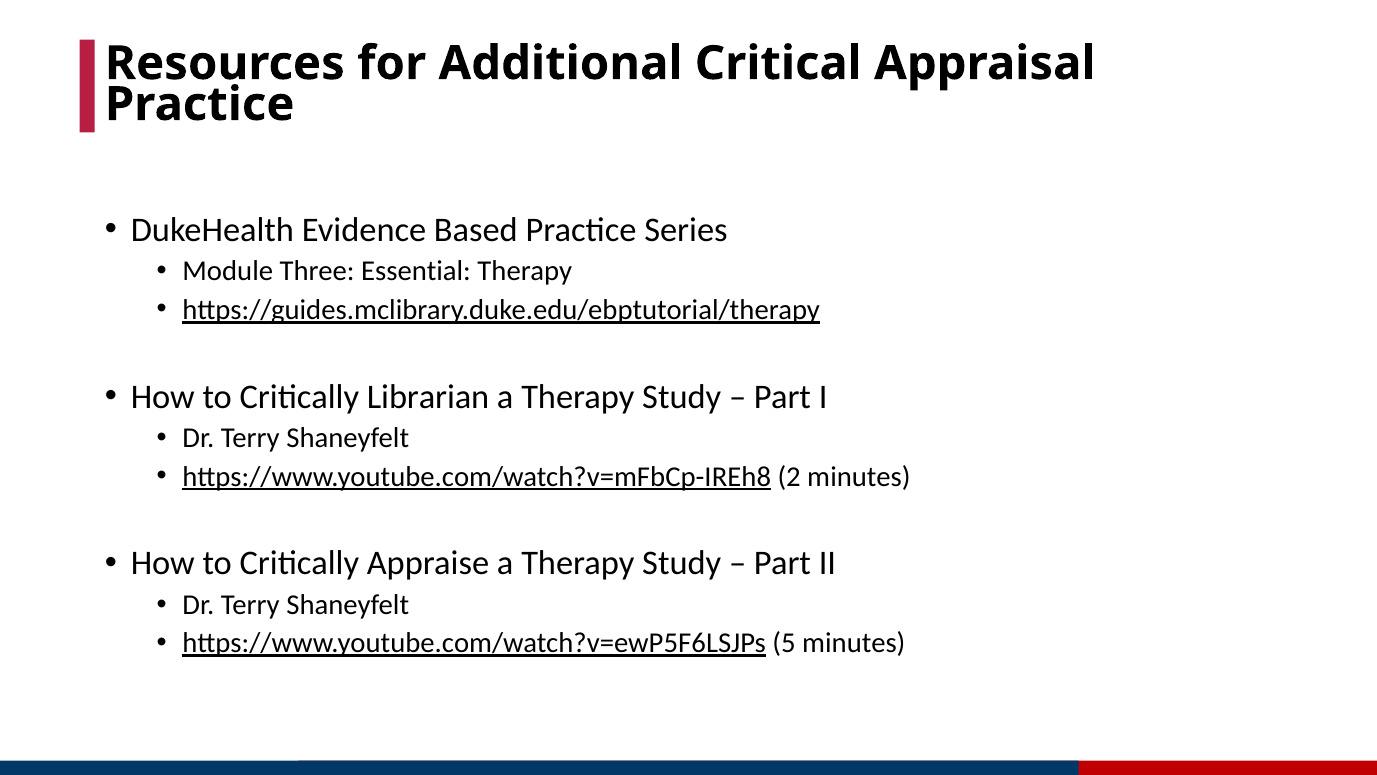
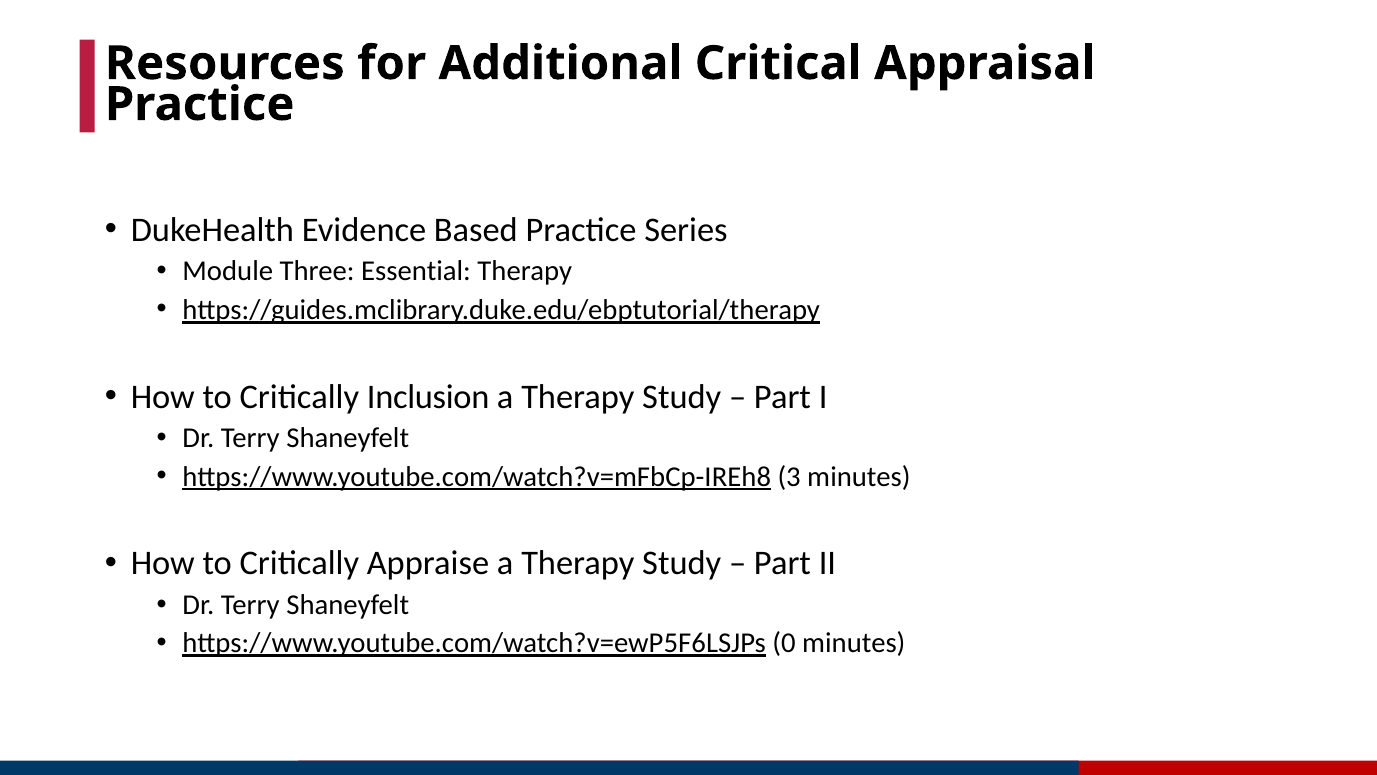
Librarian: Librarian -> Inclusion (428, 396)
2: 2 -> 3 (789, 476)
5: 5 -> 0 (784, 643)
